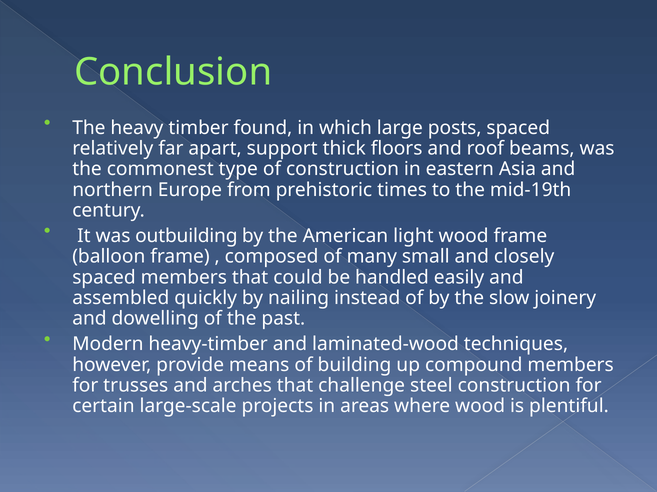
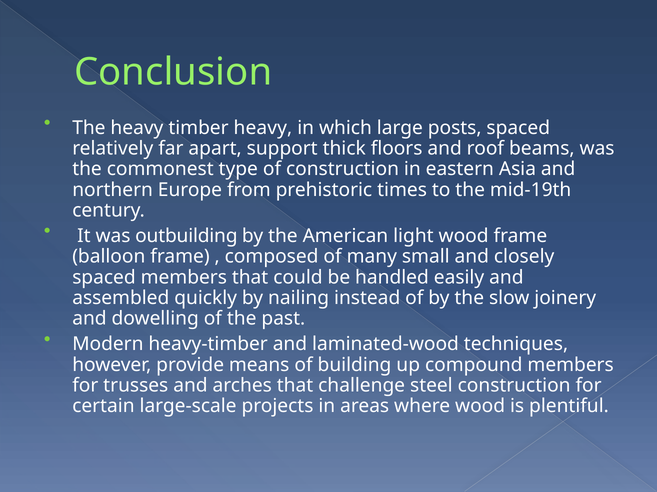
timber found: found -> heavy (263, 128)
